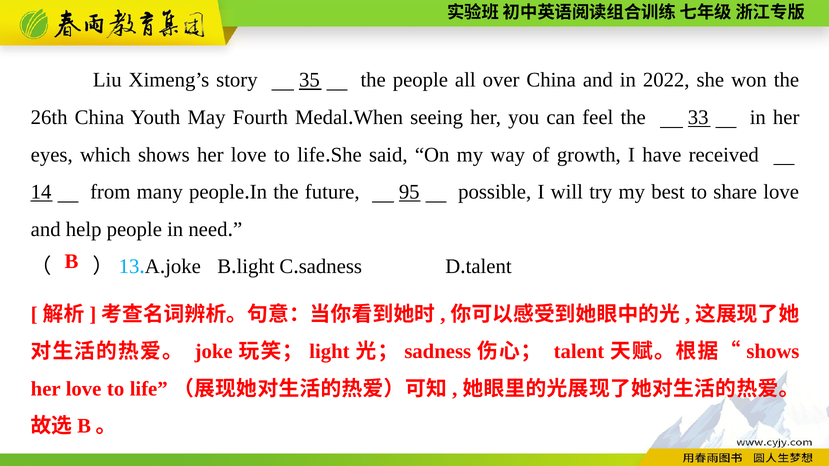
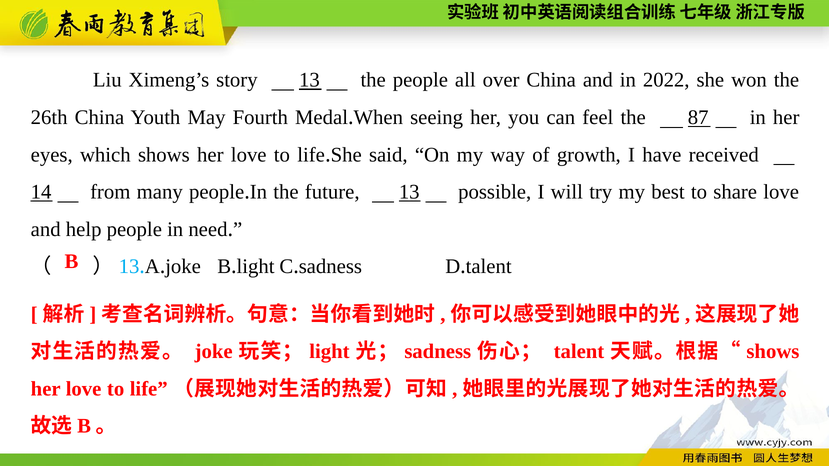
story 35: 35 -> 13 (309, 80)
33: 33 -> 87 (698, 118)
future 95: 95 -> 13 (409, 192)
